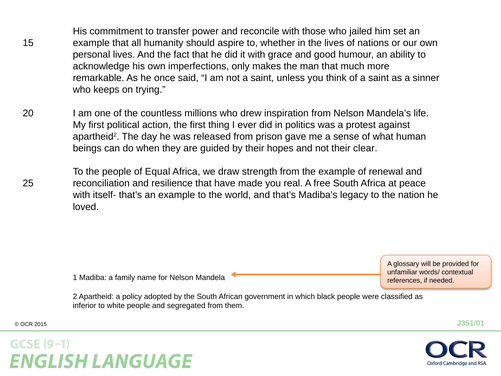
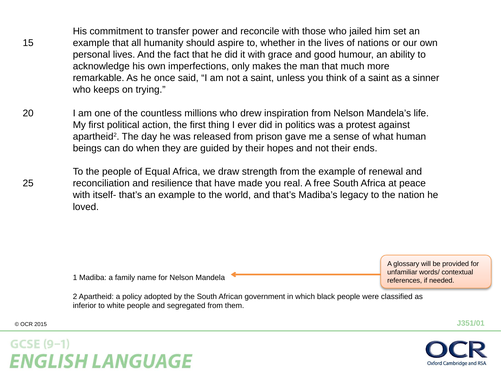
clear: clear -> ends (365, 148)
